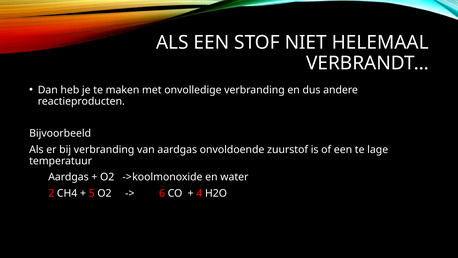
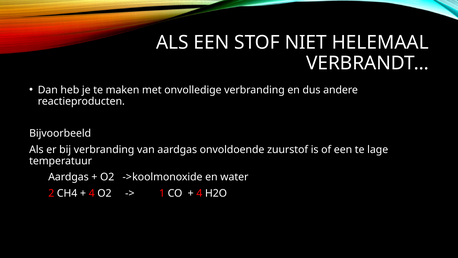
5: 5 -> 4 (92, 193)
6: 6 -> 1 (162, 193)
